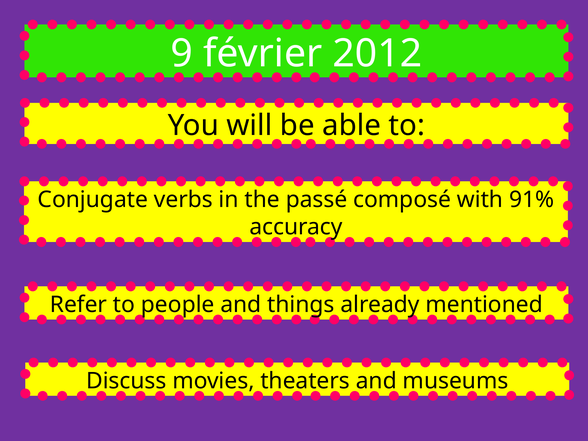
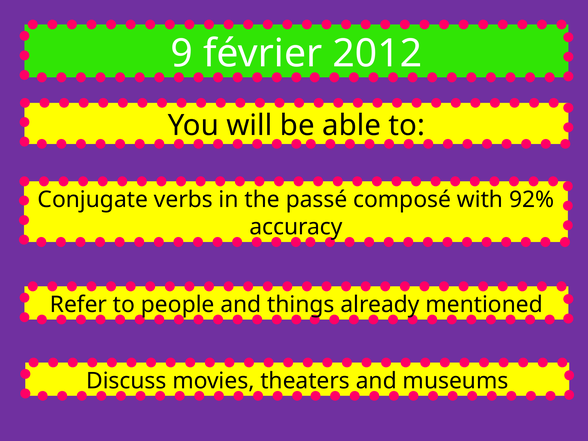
91%: 91% -> 92% (532, 200)
